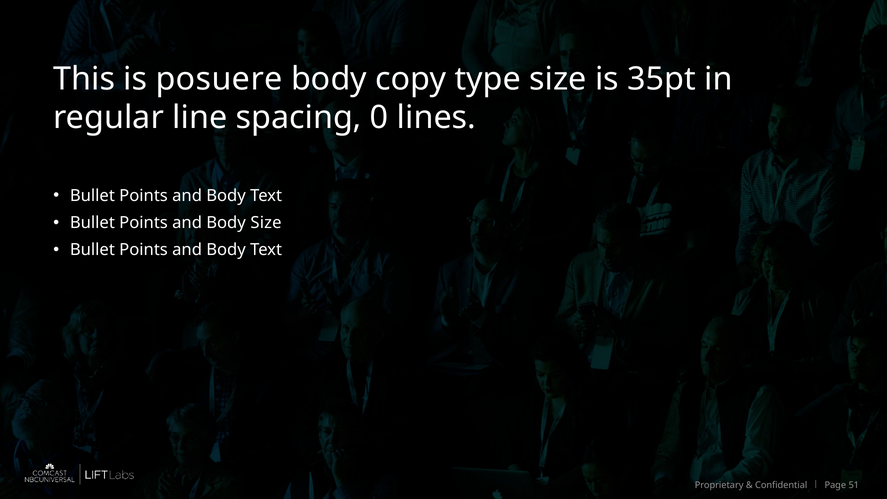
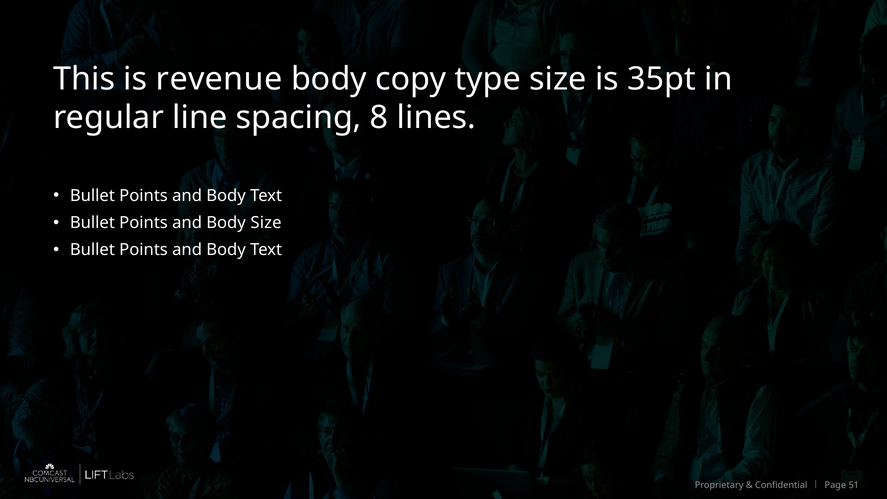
posuere: posuere -> revenue (219, 79)
0: 0 -> 8 (379, 118)
